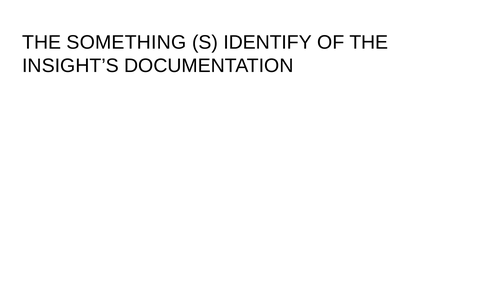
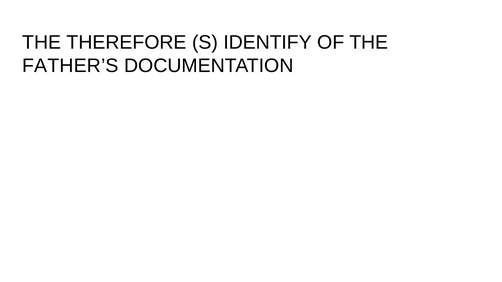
SOMETHING: SOMETHING -> THEREFORE (127, 43)
INSIGHT’S: INSIGHT’S -> FATHER’S (70, 66)
